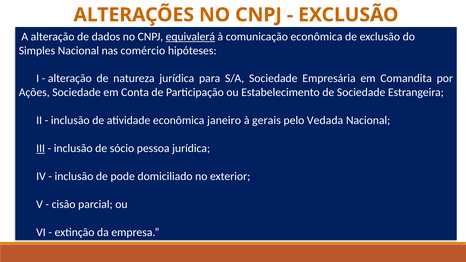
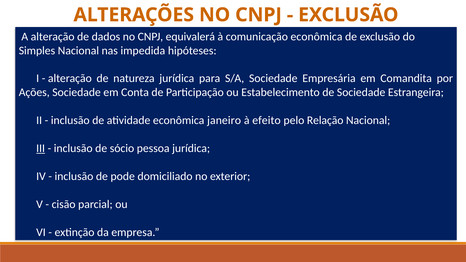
equivalerá underline: present -> none (190, 37)
comércio: comércio -> impedida (143, 51)
gerais: gerais -> efeito (266, 120)
Vedada: Vedada -> Relação (325, 120)
